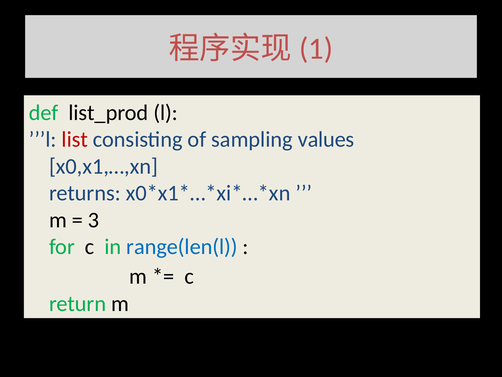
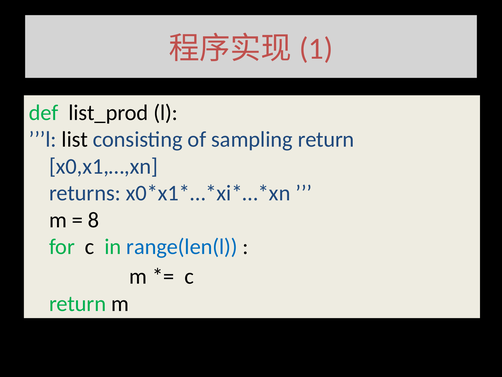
list colour: red -> black (75, 139)
sampling values: values -> return (326, 139)
3: 3 -> 8 (94, 220)
